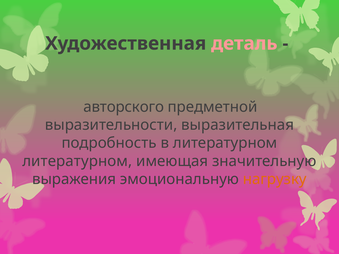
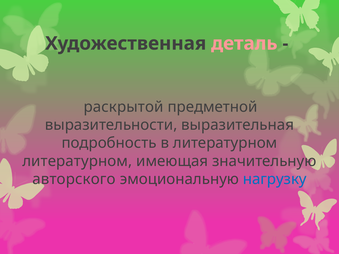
авторского: авторского -> раскрытой (124, 107)
выражения: выражения -> авторского (74, 179)
нагрузку colour: orange -> blue (275, 179)
